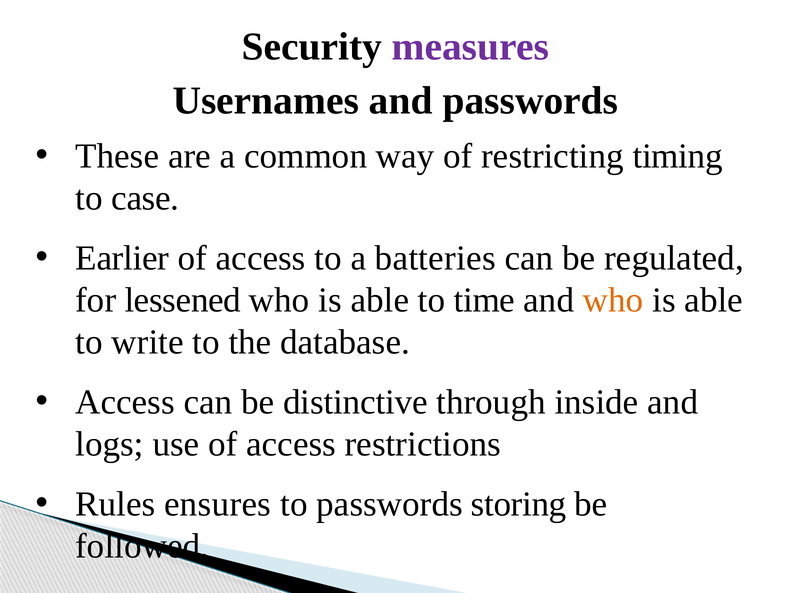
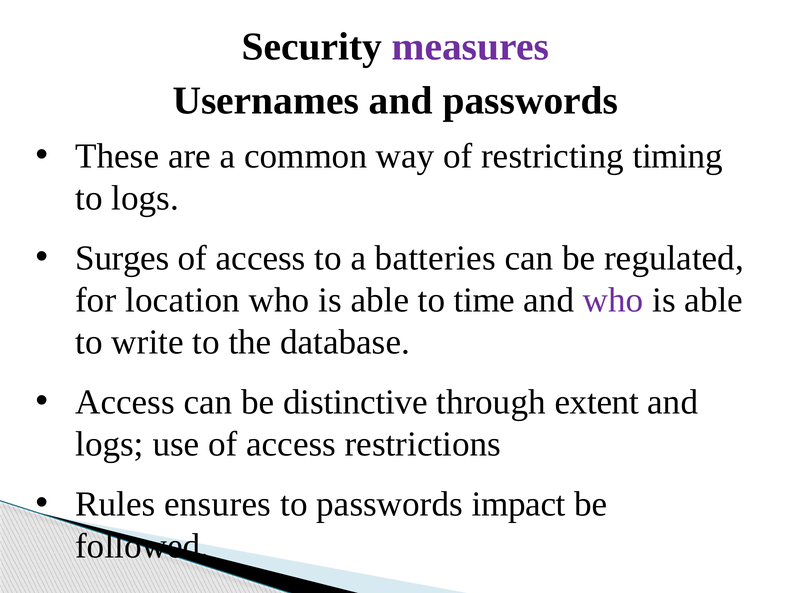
to case: case -> logs (145, 198)
Earlier: Earlier -> Surges (122, 258)
lessened: lessened -> location (182, 300)
who colour: orange -> purple (613, 300)
inside: inside -> extent (597, 402)
storing: storing -> impact (519, 504)
